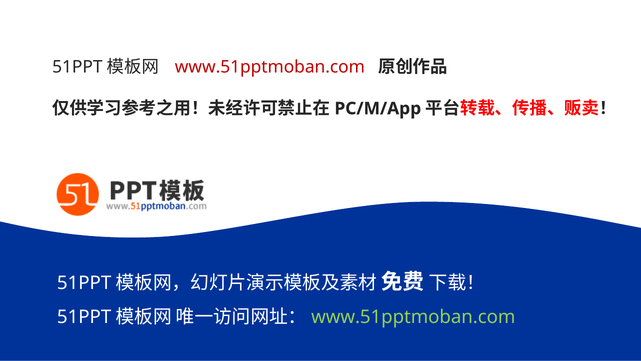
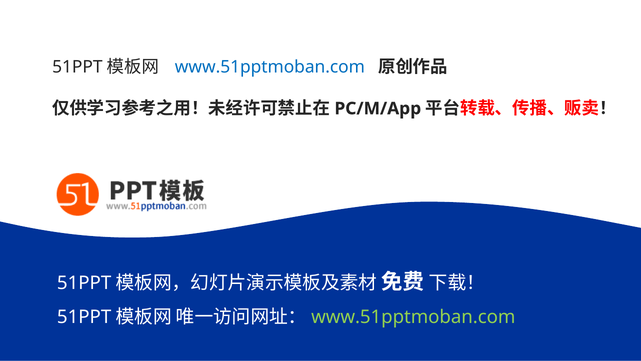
www.51pptmoban.com colour: red -> blue (270, 67)
